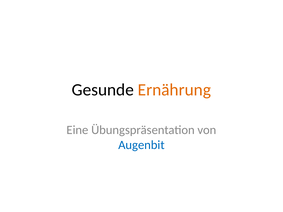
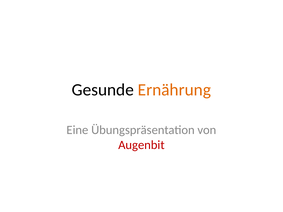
Augenbit colour: blue -> red (141, 145)
